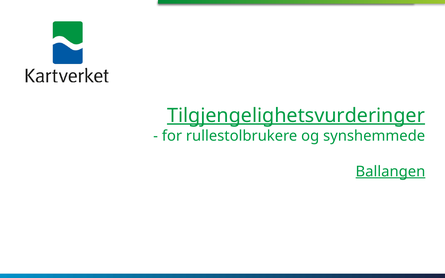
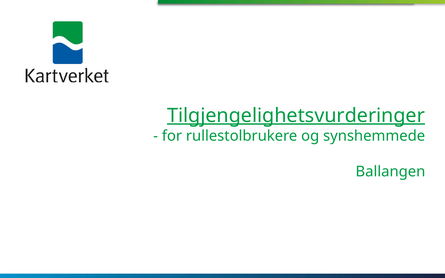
Ballangen underline: present -> none (390, 172)
